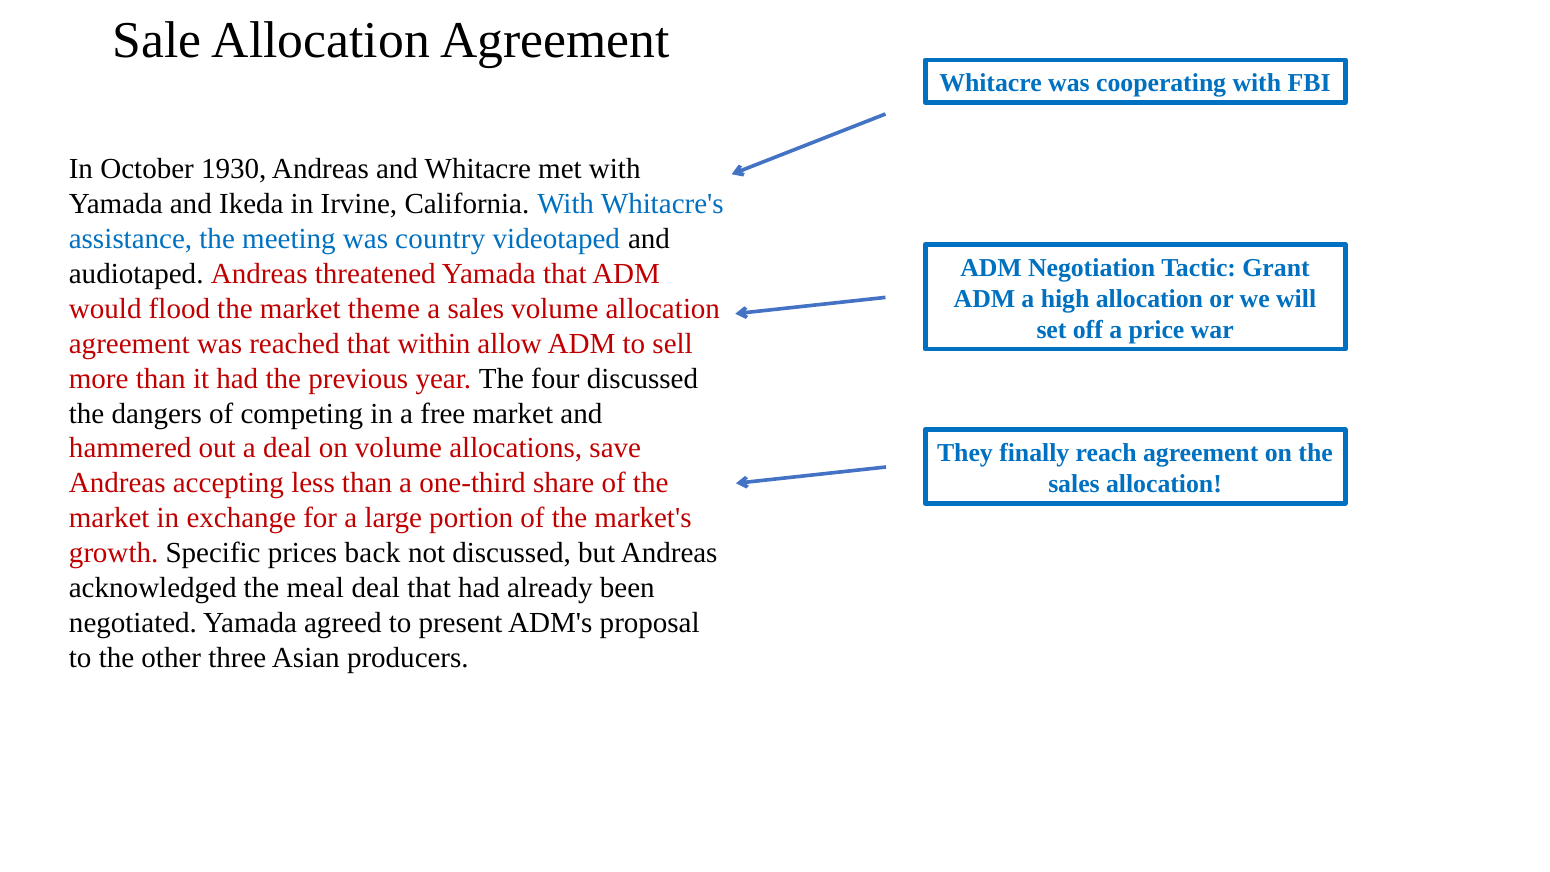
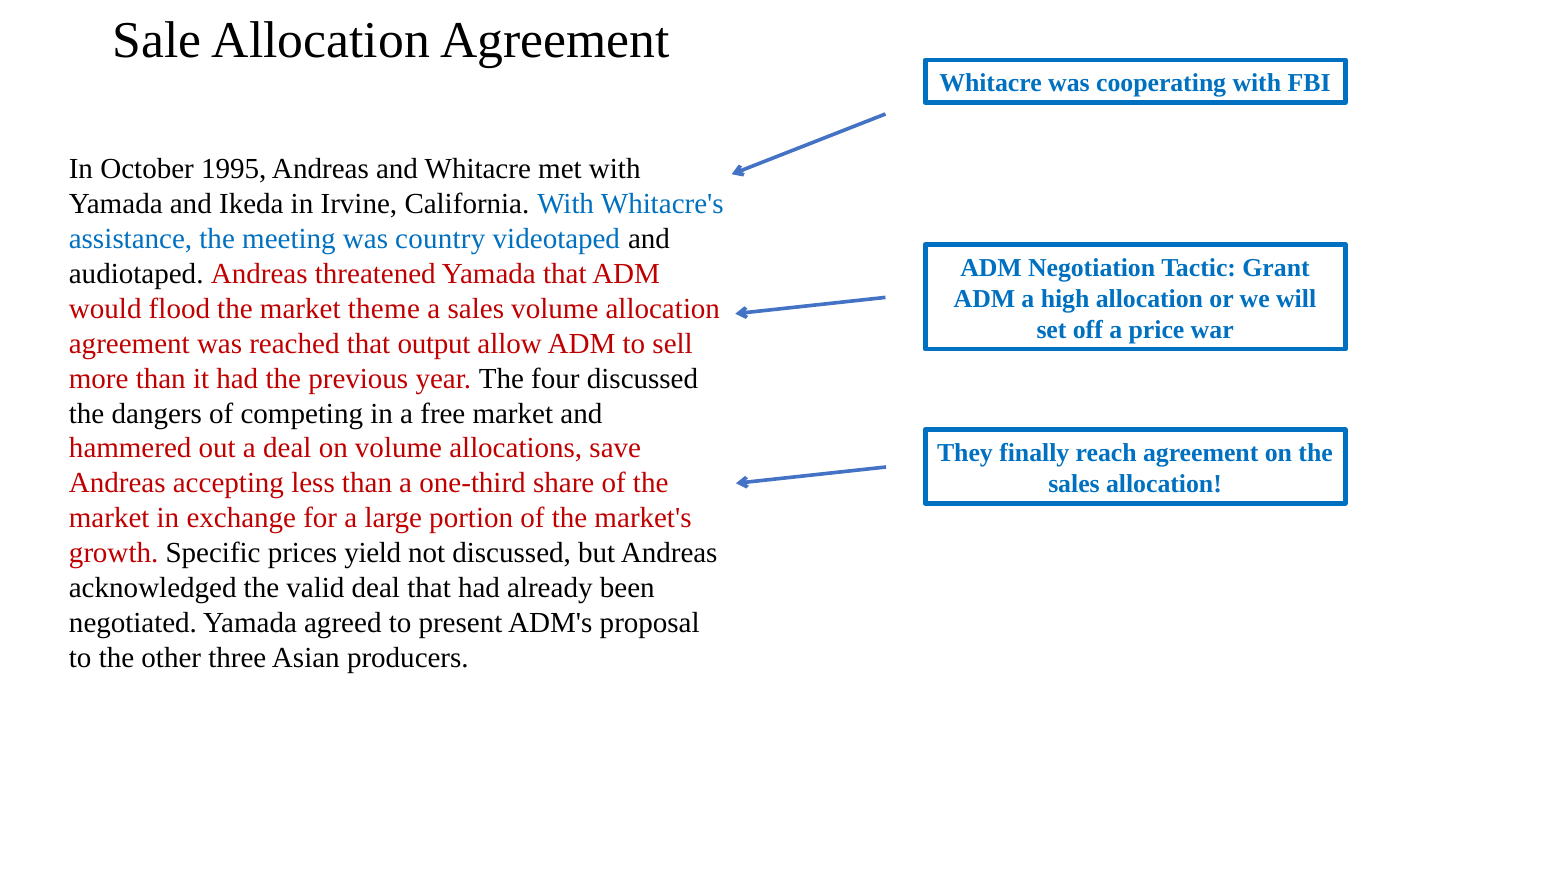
1930: 1930 -> 1995 (234, 169)
within: within -> output (434, 344)
back: back -> yield (373, 553)
meal: meal -> valid (315, 588)
